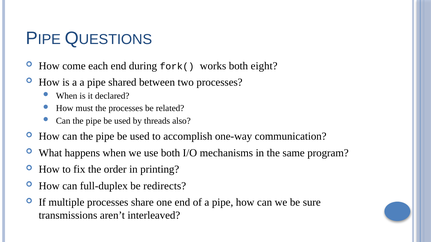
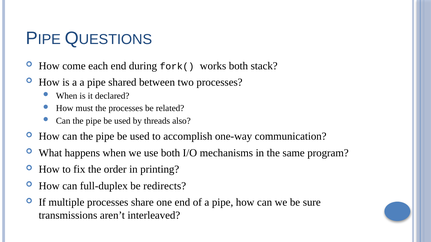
eight: eight -> stack (264, 66)
